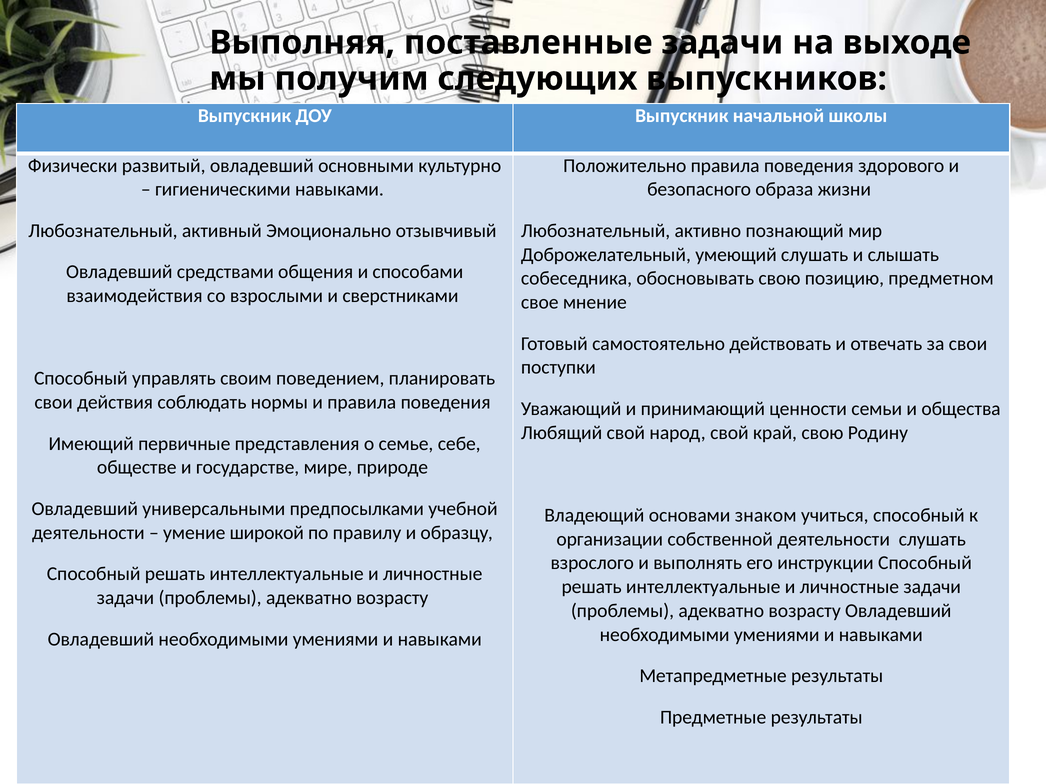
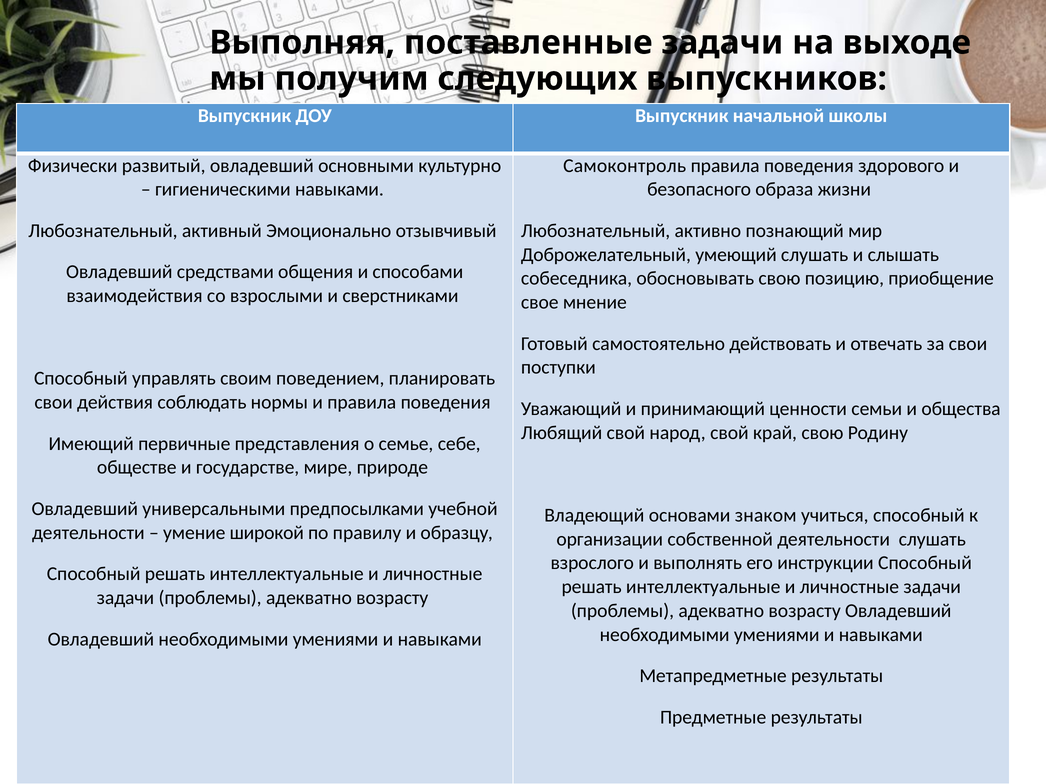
Положительно: Положительно -> Самоконтроль (625, 166)
предметном: предметном -> приобщение (941, 279)
